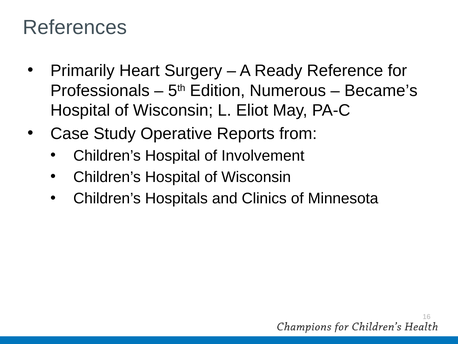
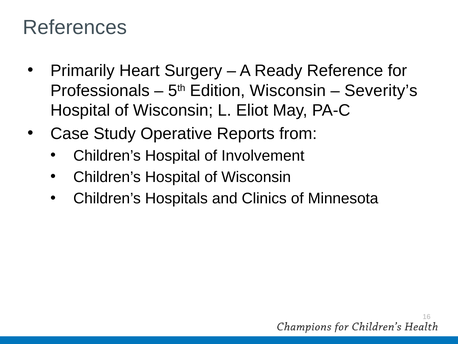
Edition Numerous: Numerous -> Wisconsin (288, 90)
Became’s: Became’s -> Severity’s (381, 90)
